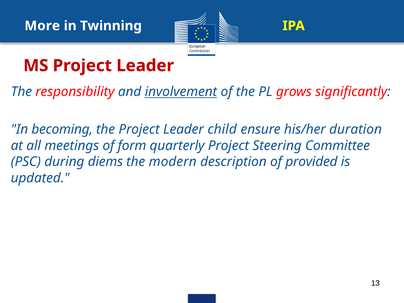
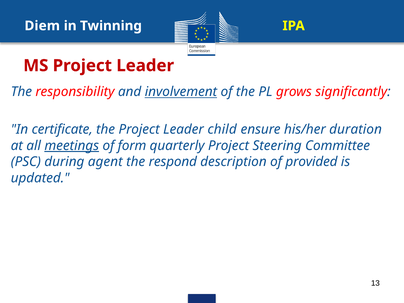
More: More -> Diem (42, 26)
becoming: becoming -> certificate (62, 130)
meetings underline: none -> present (72, 146)
diems: diems -> agent (105, 162)
modern: modern -> respond (173, 162)
